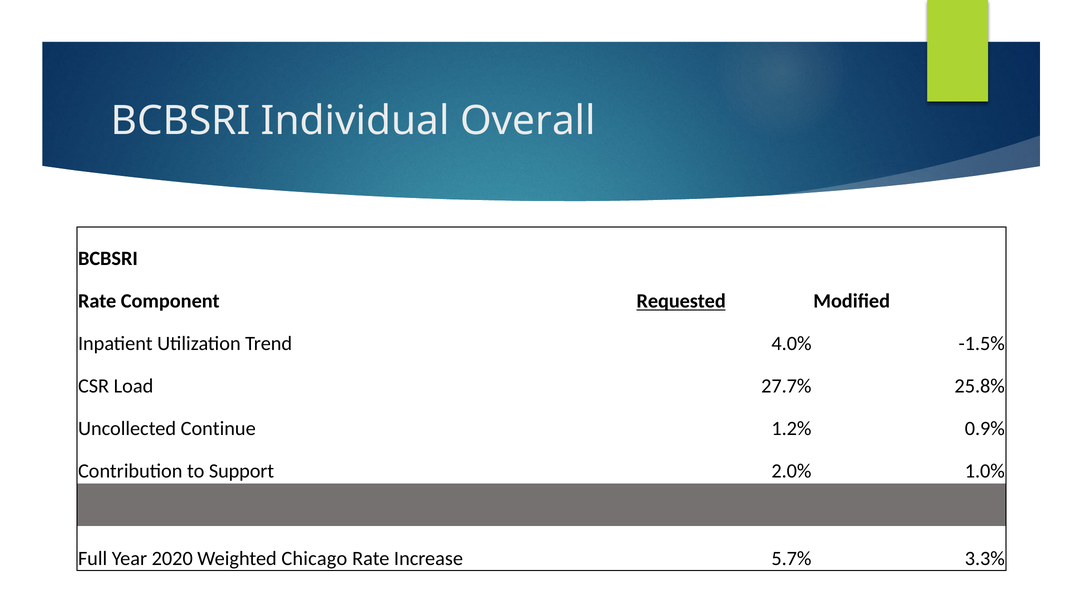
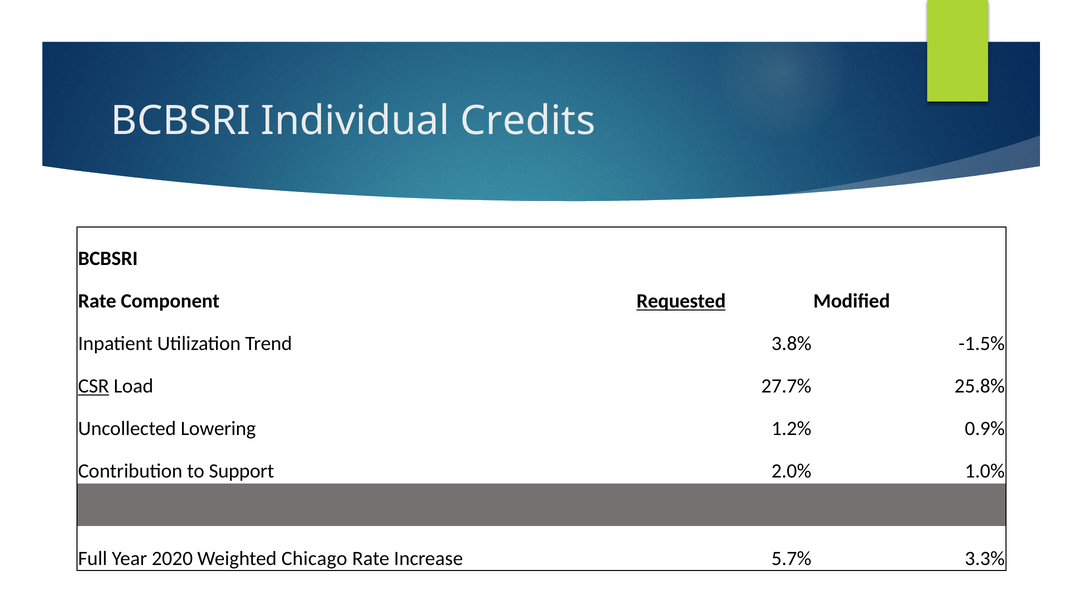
Overall: Overall -> Credits (528, 121)
4.0%: 4.0% -> 3.8% (791, 344)
CSR underline: none -> present (94, 386)
Continue: Continue -> Lowering (218, 429)
